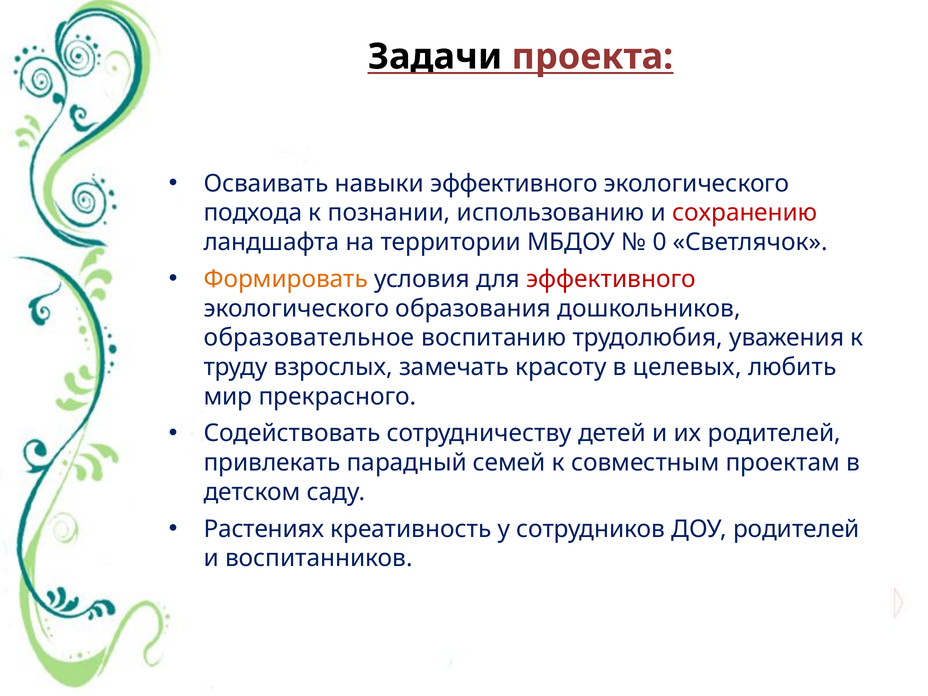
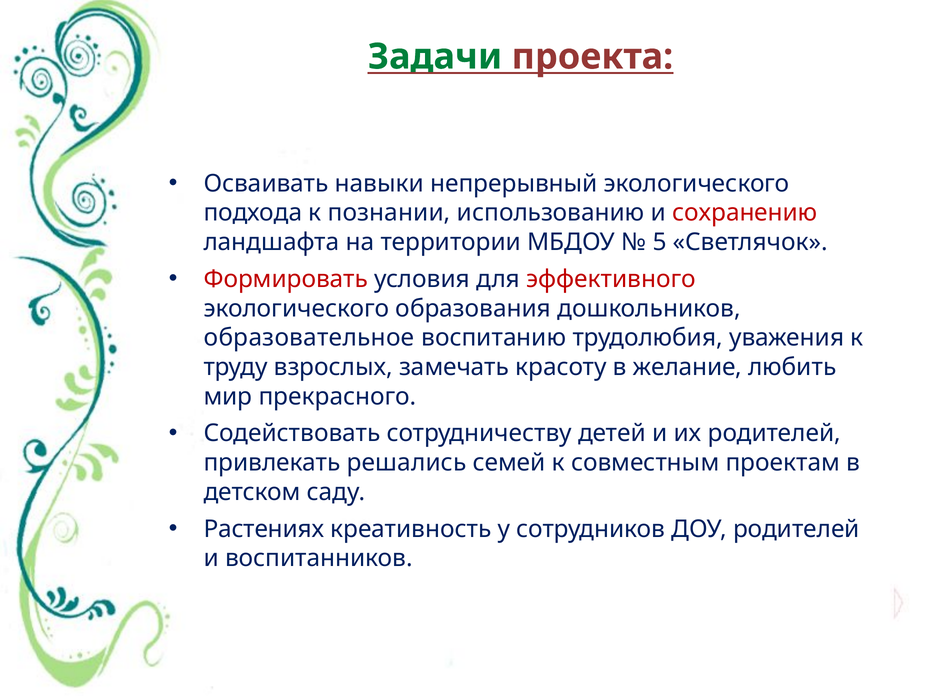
Задачи colour: black -> green (435, 57)
навыки эффективного: эффективного -> непрерывный (514, 183)
0: 0 -> 5 (660, 242)
Формировать colour: orange -> red (286, 279)
целевых: целевых -> желание (687, 367)
парадный: парадный -> решались (407, 463)
